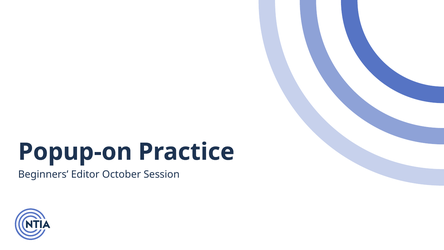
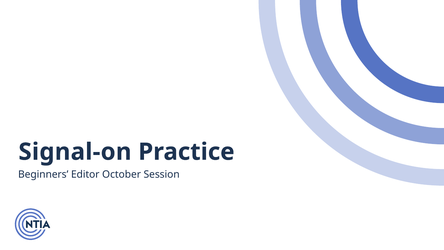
Popup-on: Popup-on -> Signal-on (75, 152)
